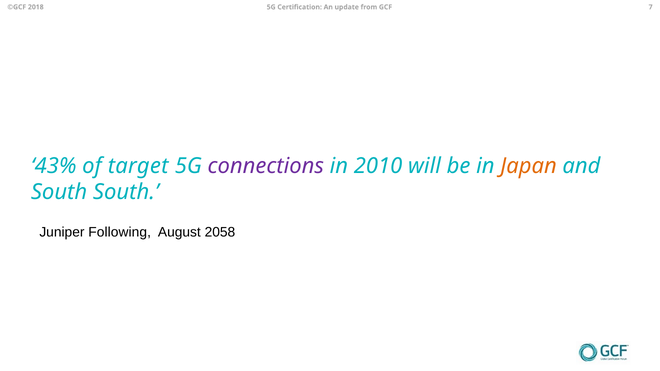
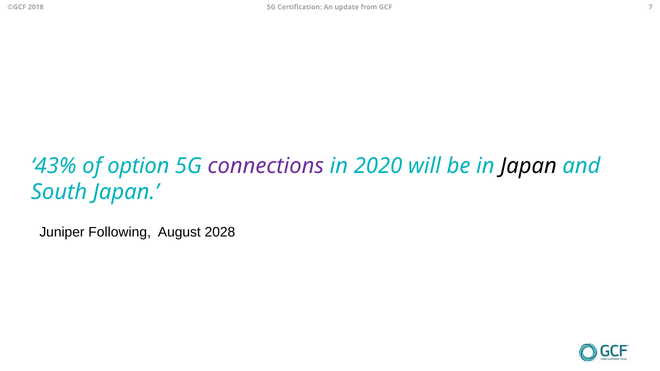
target: target -> option (138, 166)
2010: 2010 -> 2020 (378, 166)
Japan colour: orange -> black (529, 166)
South South: South -> Japan (126, 192)
2058: 2058 -> 2028 (220, 232)
